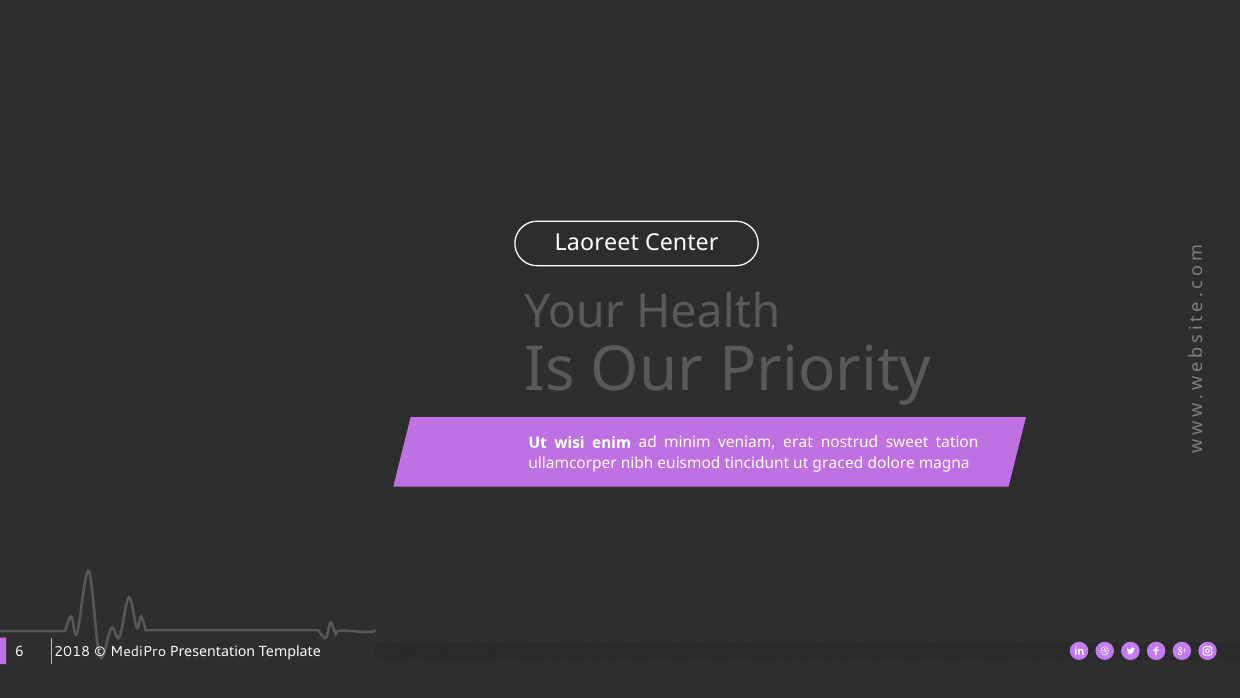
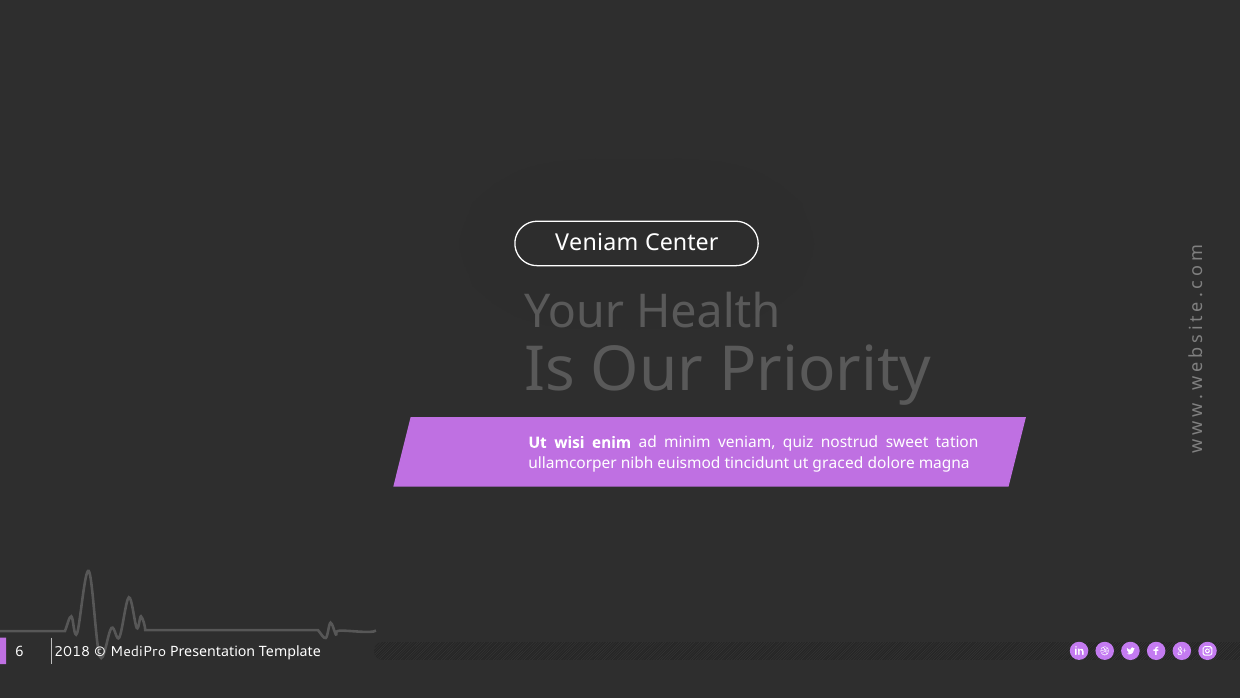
Laoreet: Laoreet -> Veniam (597, 243)
erat: erat -> quiz (798, 442)
